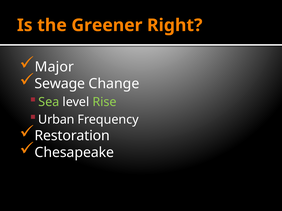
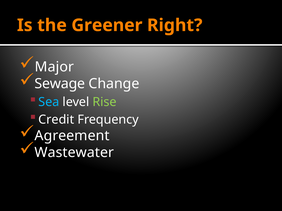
Sea colour: light green -> light blue (49, 102)
Urban: Urban -> Credit (56, 120)
Restoration: Restoration -> Agreement (72, 136)
Chesapeake: Chesapeake -> Wastewater (74, 153)
